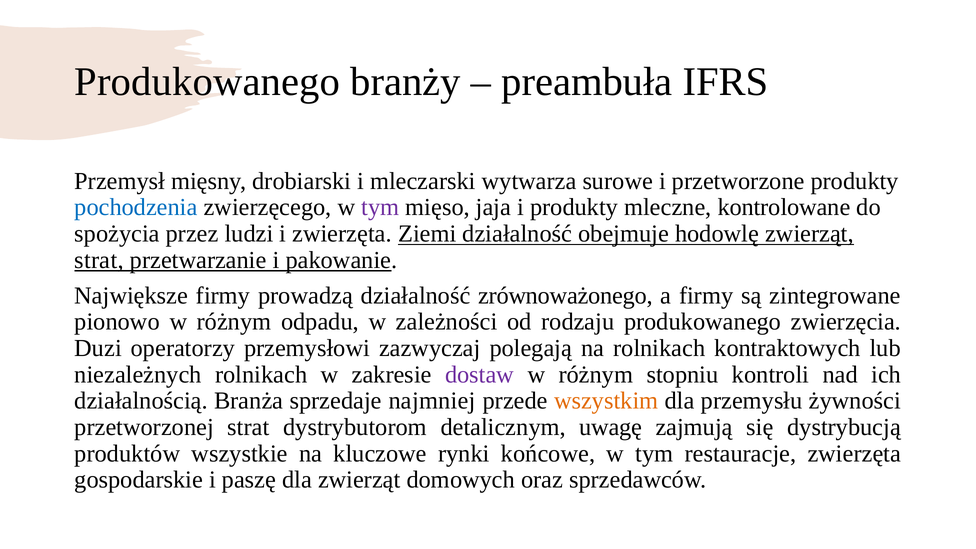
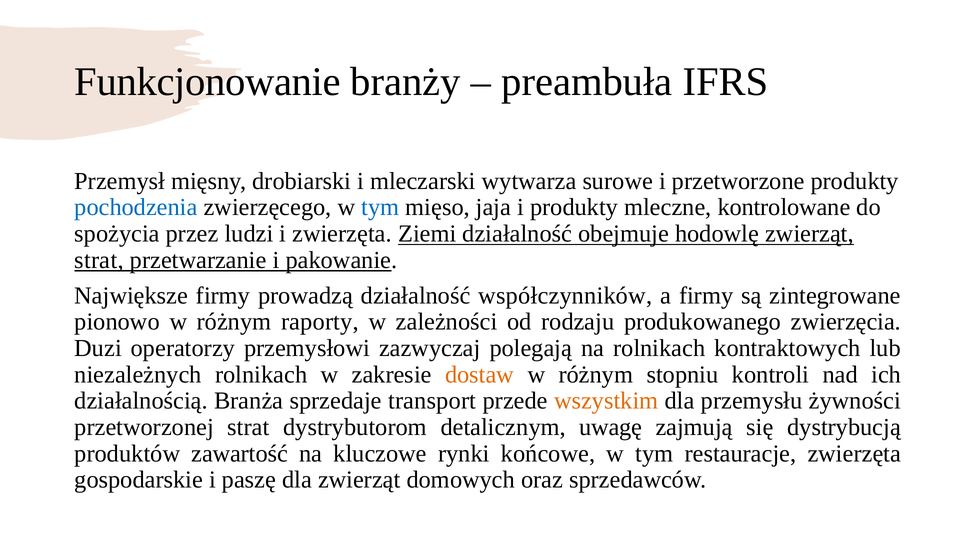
Produkowanego: Produkowanego -> Funkcjonowanie (208, 82)
tym colour: purple -> blue (380, 207)
zrównoważonego: zrównoważonego -> współczynników (565, 296)
odpadu: odpadu -> raporty (320, 322)
dostaw colour: purple -> orange (480, 375)
najmniej: najmniej -> transport (432, 401)
wszystkie: wszystkie -> zawartość (240, 454)
